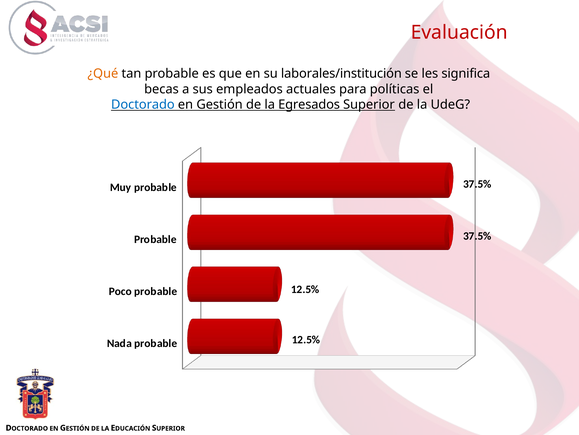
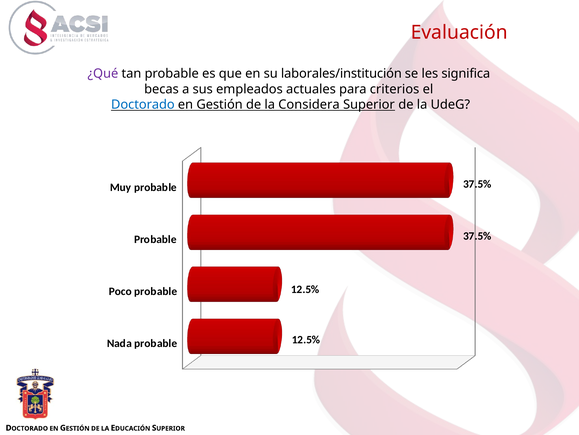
¿Qué colour: orange -> purple (103, 74)
políticas: políticas -> criterios (395, 89)
Egresados: Egresados -> Considera (309, 104)
